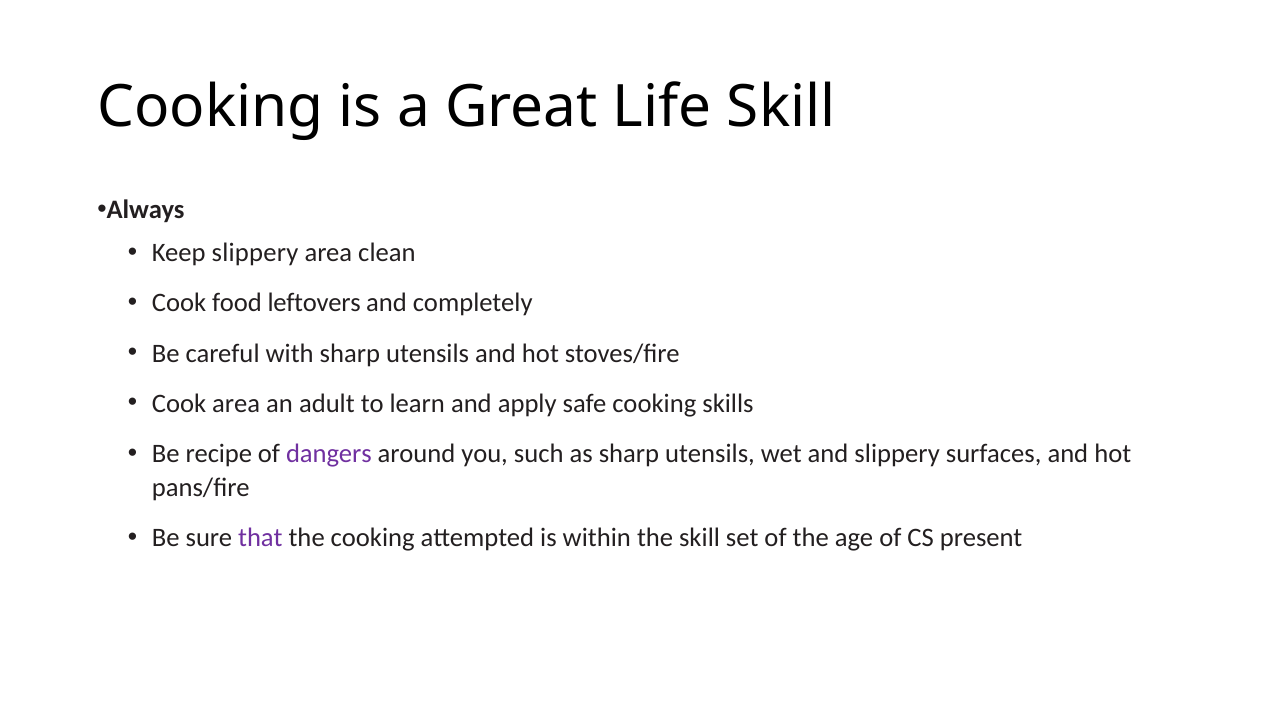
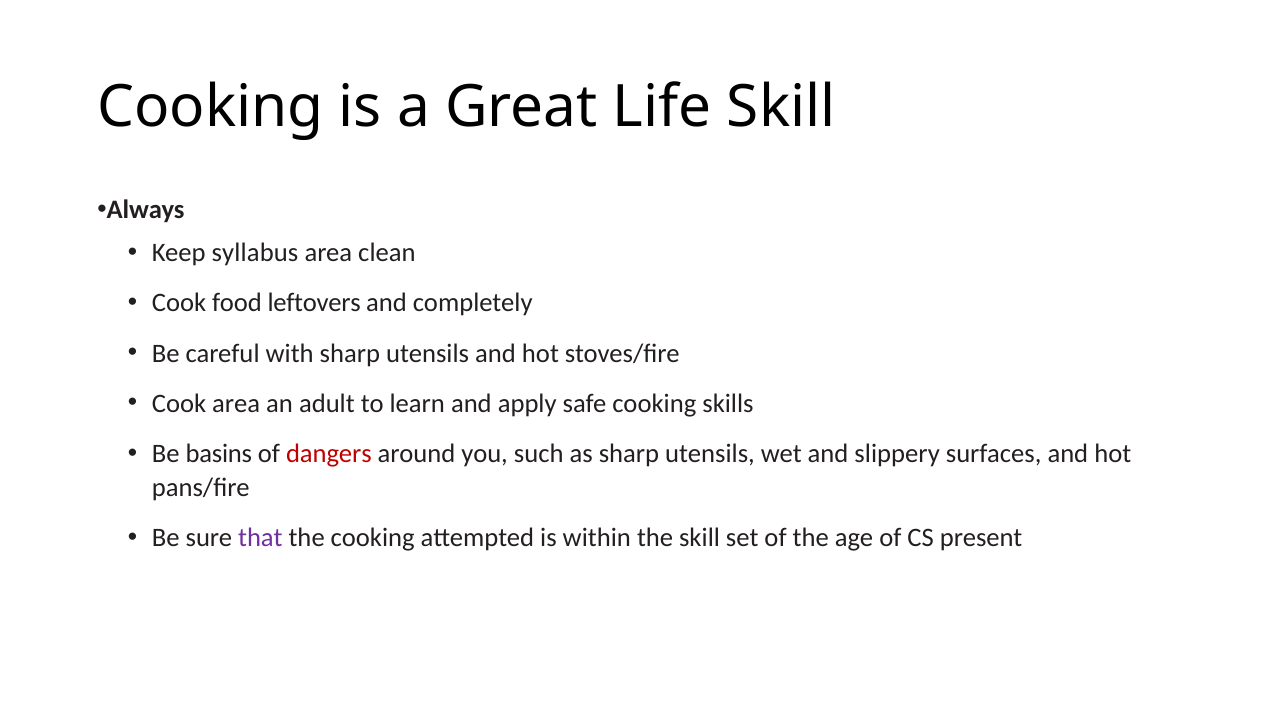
Keep slippery: slippery -> syllabus (255, 253)
recipe: recipe -> basins (219, 454)
dangers colour: purple -> red (329, 454)
